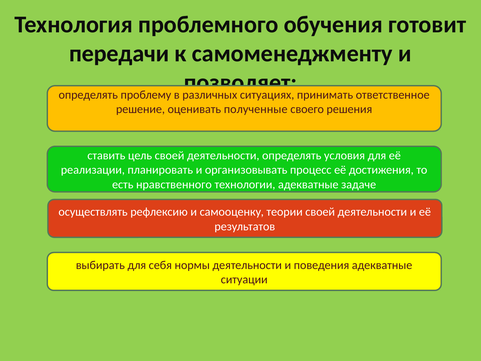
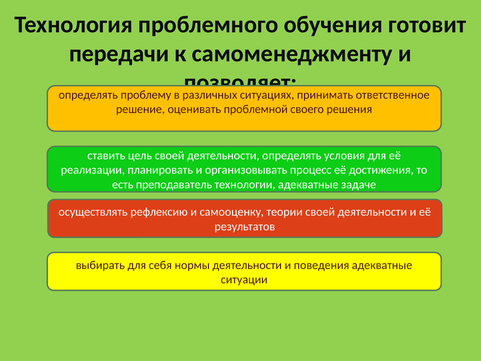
полученные: полученные -> проблемной (256, 109)
нравственного: нравственного -> преподаватель (174, 184)
